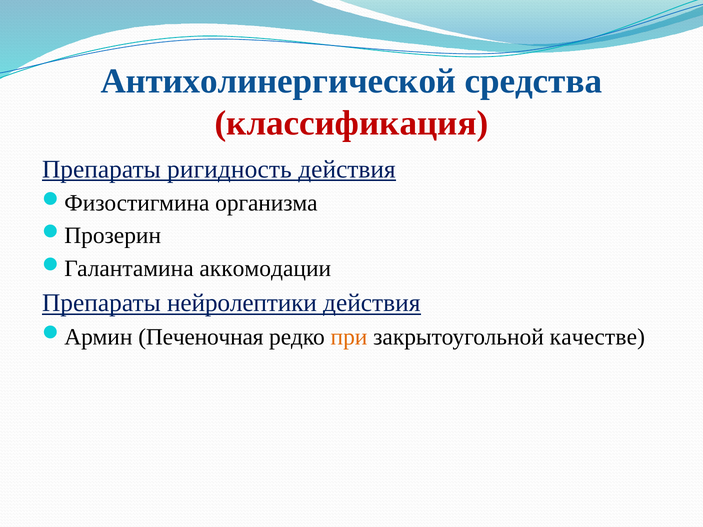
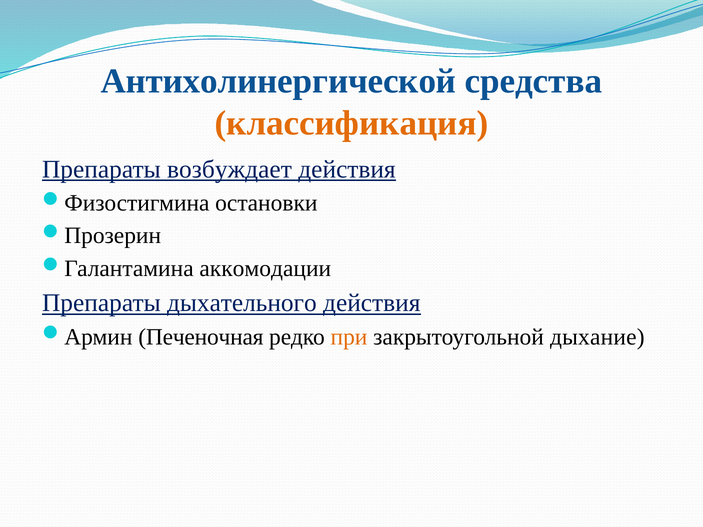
классификация colour: red -> orange (351, 123)
ригидность: ригидность -> возбуждает (229, 169)
организма: организма -> остановки (266, 203)
нейролептики: нейролептики -> дыхательного (242, 303)
качестве: качестве -> дыхание (597, 337)
